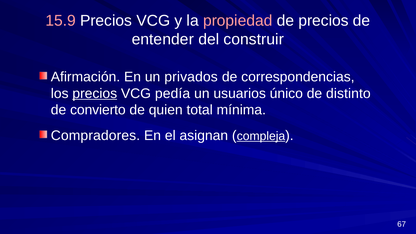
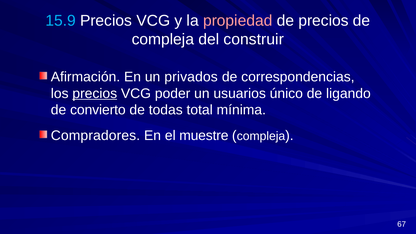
15.9 colour: pink -> light blue (61, 21)
entender: entender -> compleja (163, 39)
pedía: pedía -> poder (173, 93)
distinto: distinto -> ligando (348, 93)
quien: quien -> todas (166, 110)
asignan: asignan -> muestre (204, 136)
compleja underline: present -> none (261, 136)
